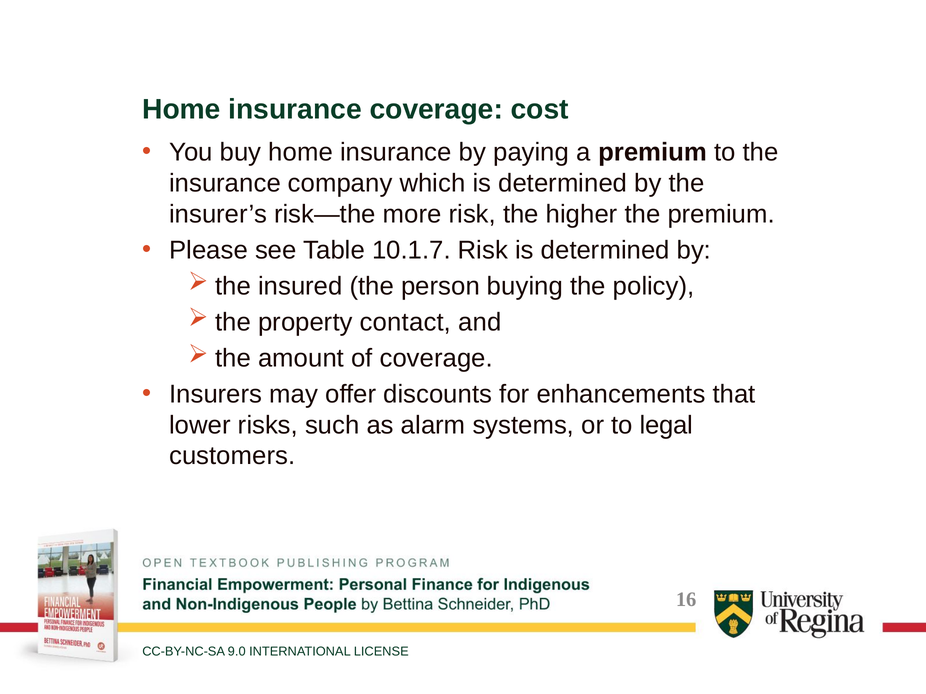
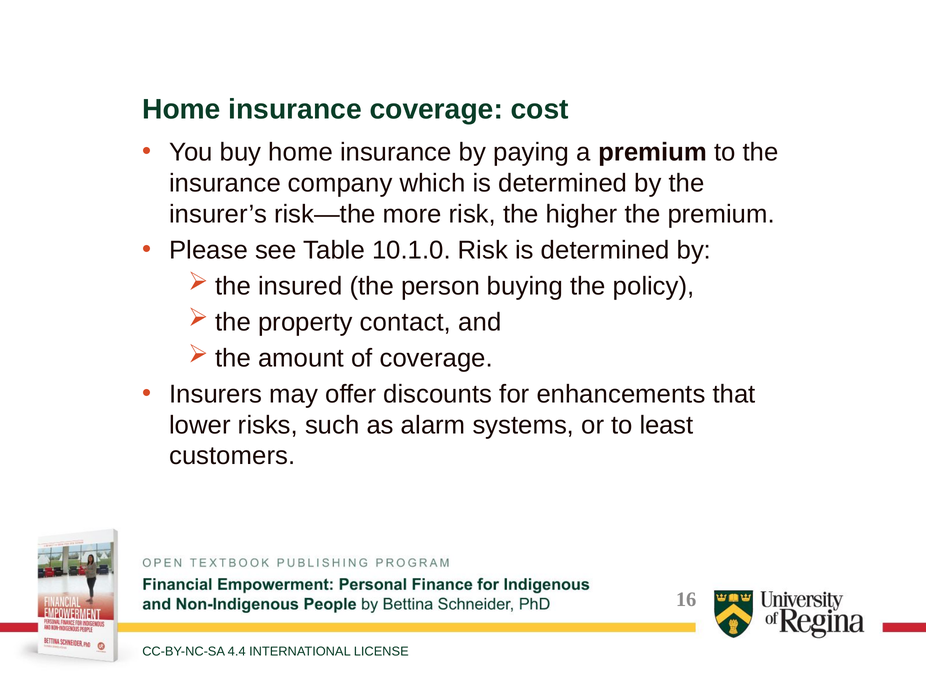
10.1.7: 10.1.7 -> 10.1.0 (411, 250)
legal: legal -> least (667, 425)
9.0: 9.0 -> 4.4 (237, 652)
